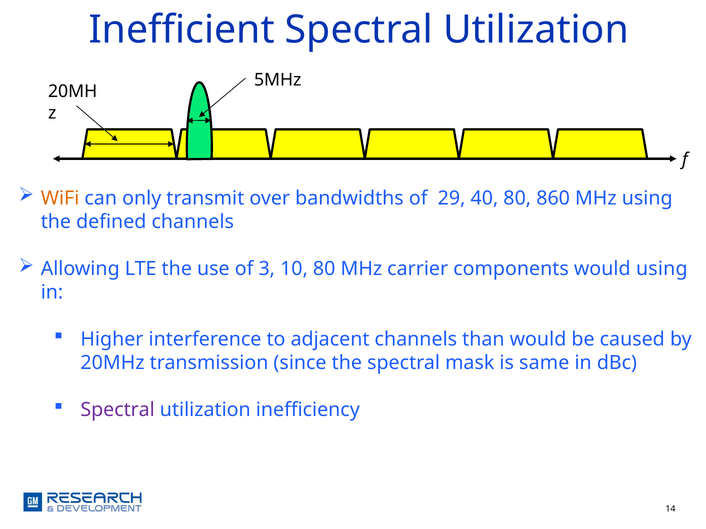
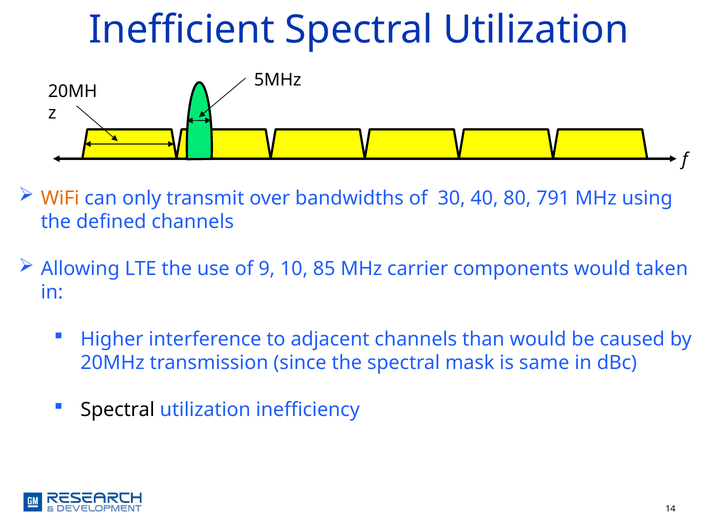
29: 29 -> 30 (452, 198)
860: 860 -> 791 (553, 198)
3: 3 -> 9 (267, 269)
10 80: 80 -> 85 (324, 269)
would using: using -> taken (662, 269)
Spectral colour: purple -> black (118, 410)
